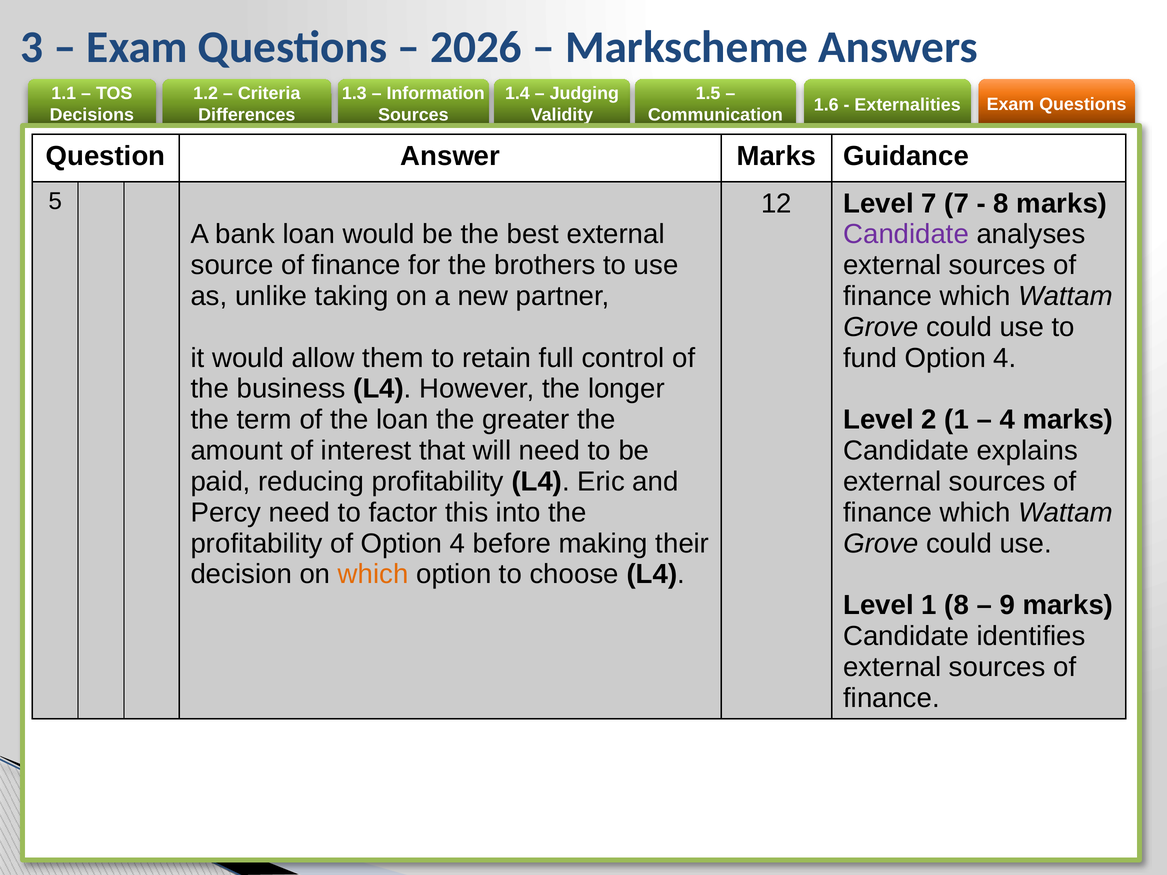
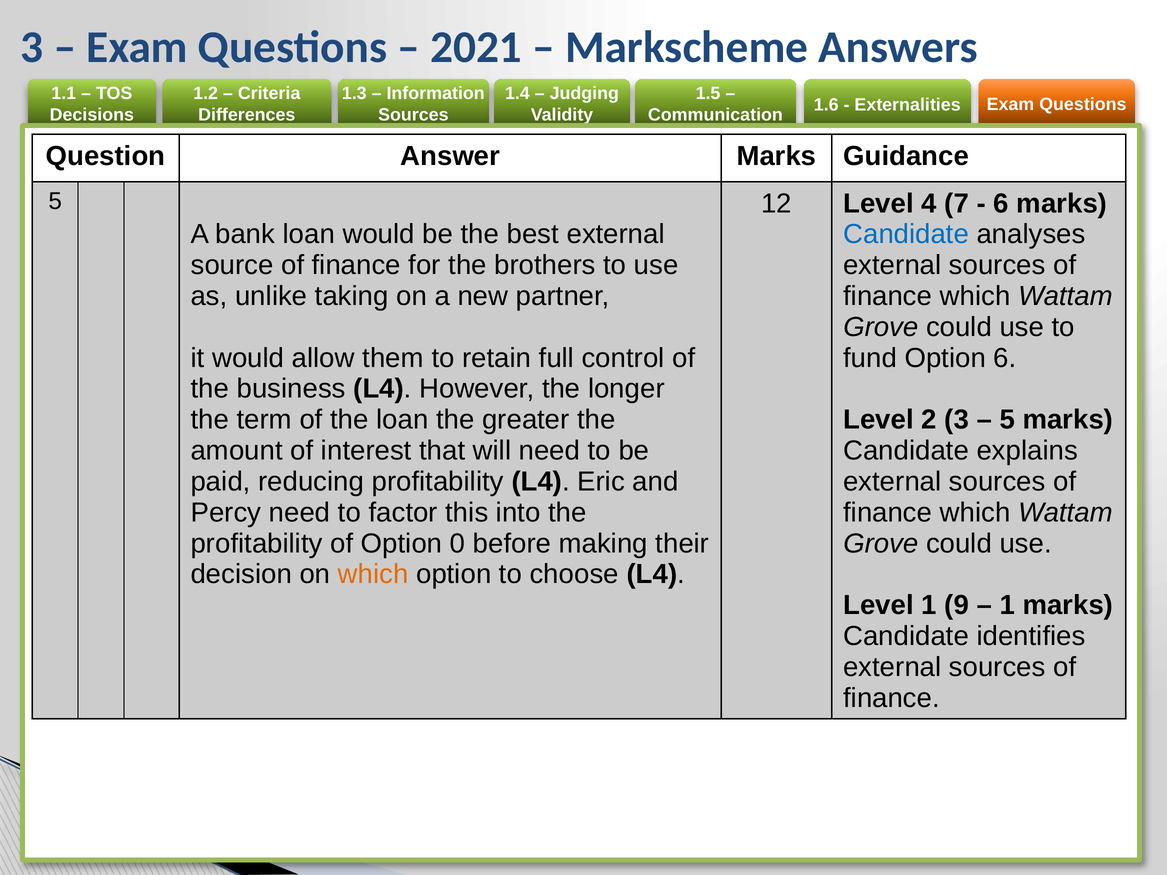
2026: 2026 -> 2021 (476, 47)
Level 7: 7 -> 4 (929, 203)
8: 8 -> 6 (1001, 203)
Candidate colour: purple -> blue (906, 234)
fund Option 4: 4 -> 6 (1005, 358)
2 1: 1 -> 3 (957, 420)
4: 4 -> 5 (1007, 420)
of Option 4: 4 -> 0 (457, 544)
1 8: 8 -> 9 (957, 605)
9: 9 -> 1 (1007, 605)
